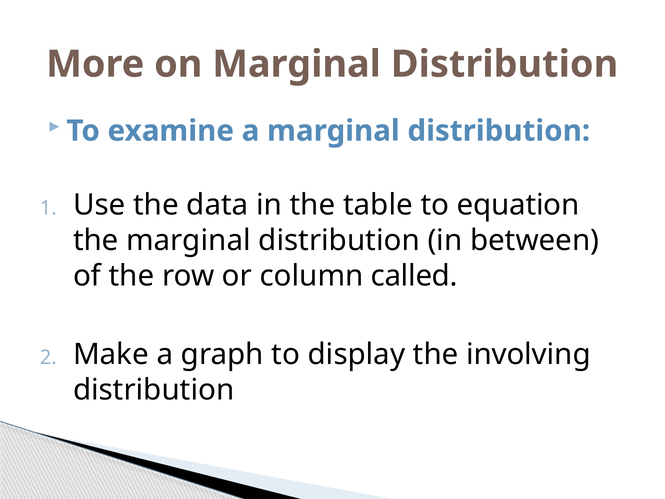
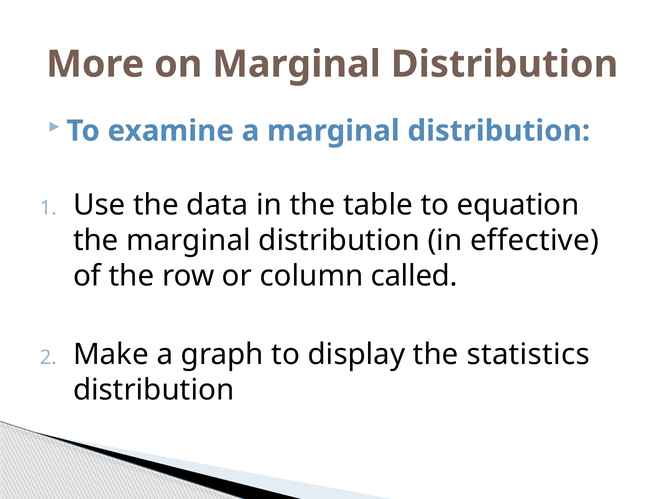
between: between -> effective (535, 240)
involving: involving -> statistics (528, 354)
